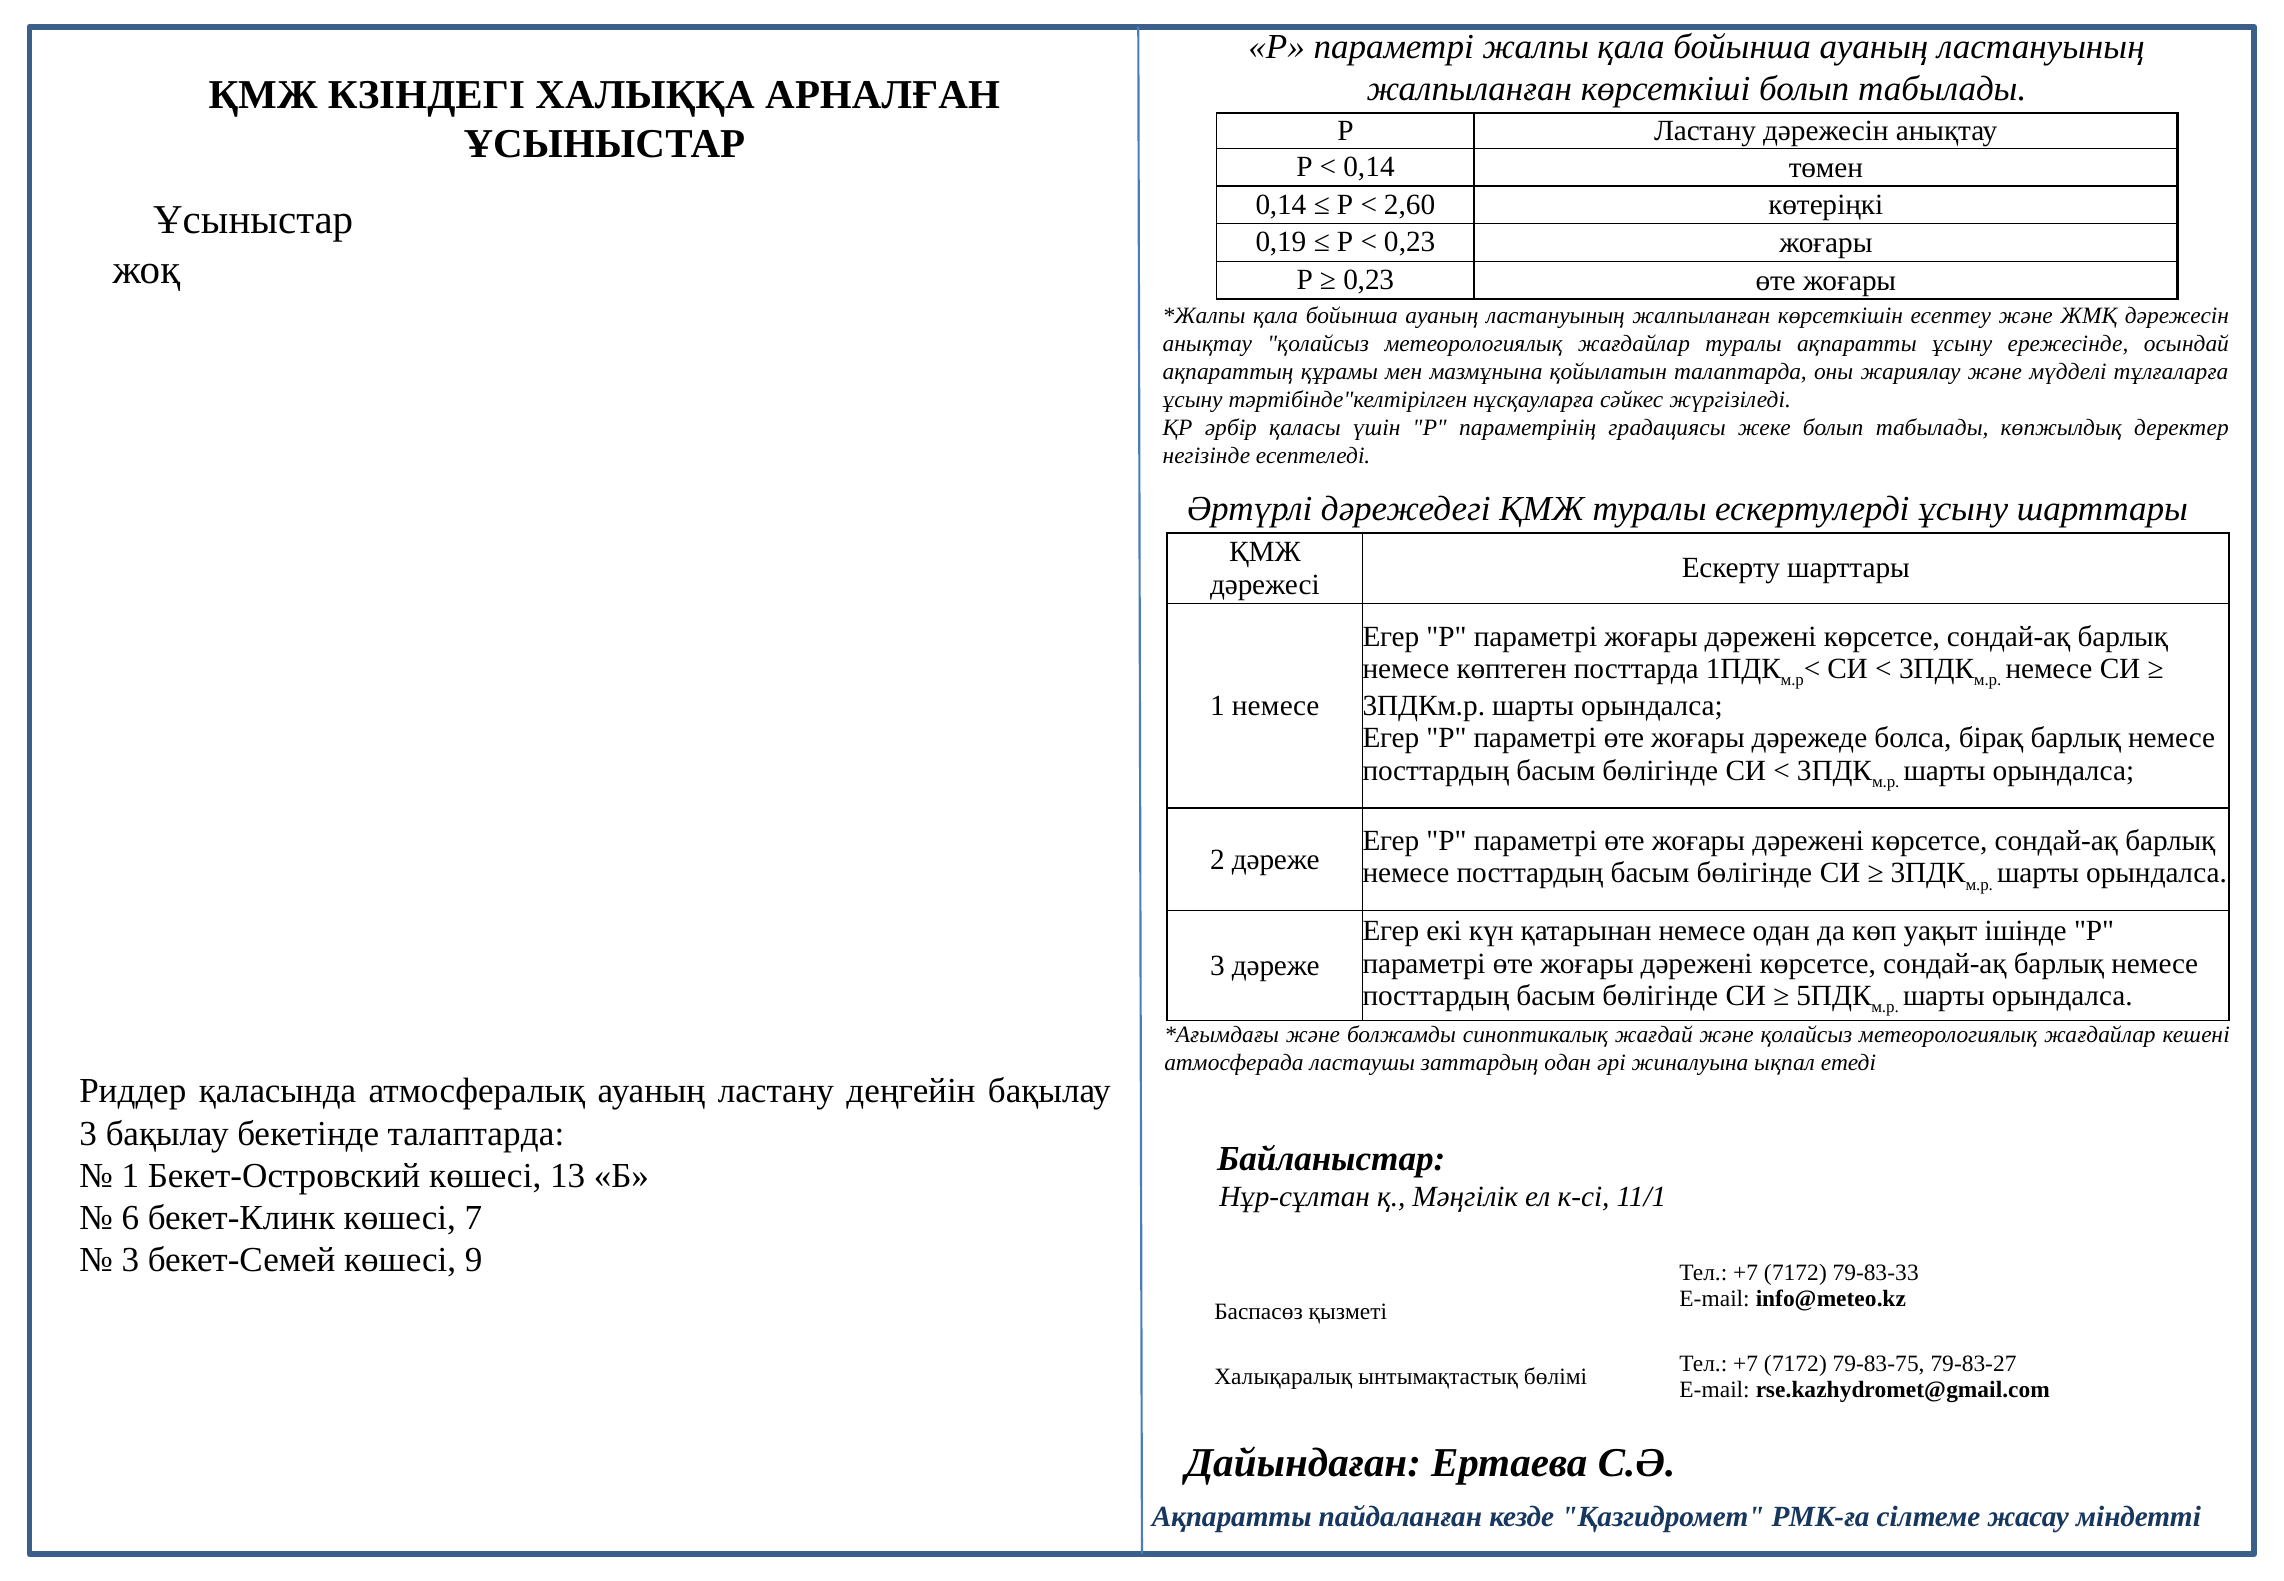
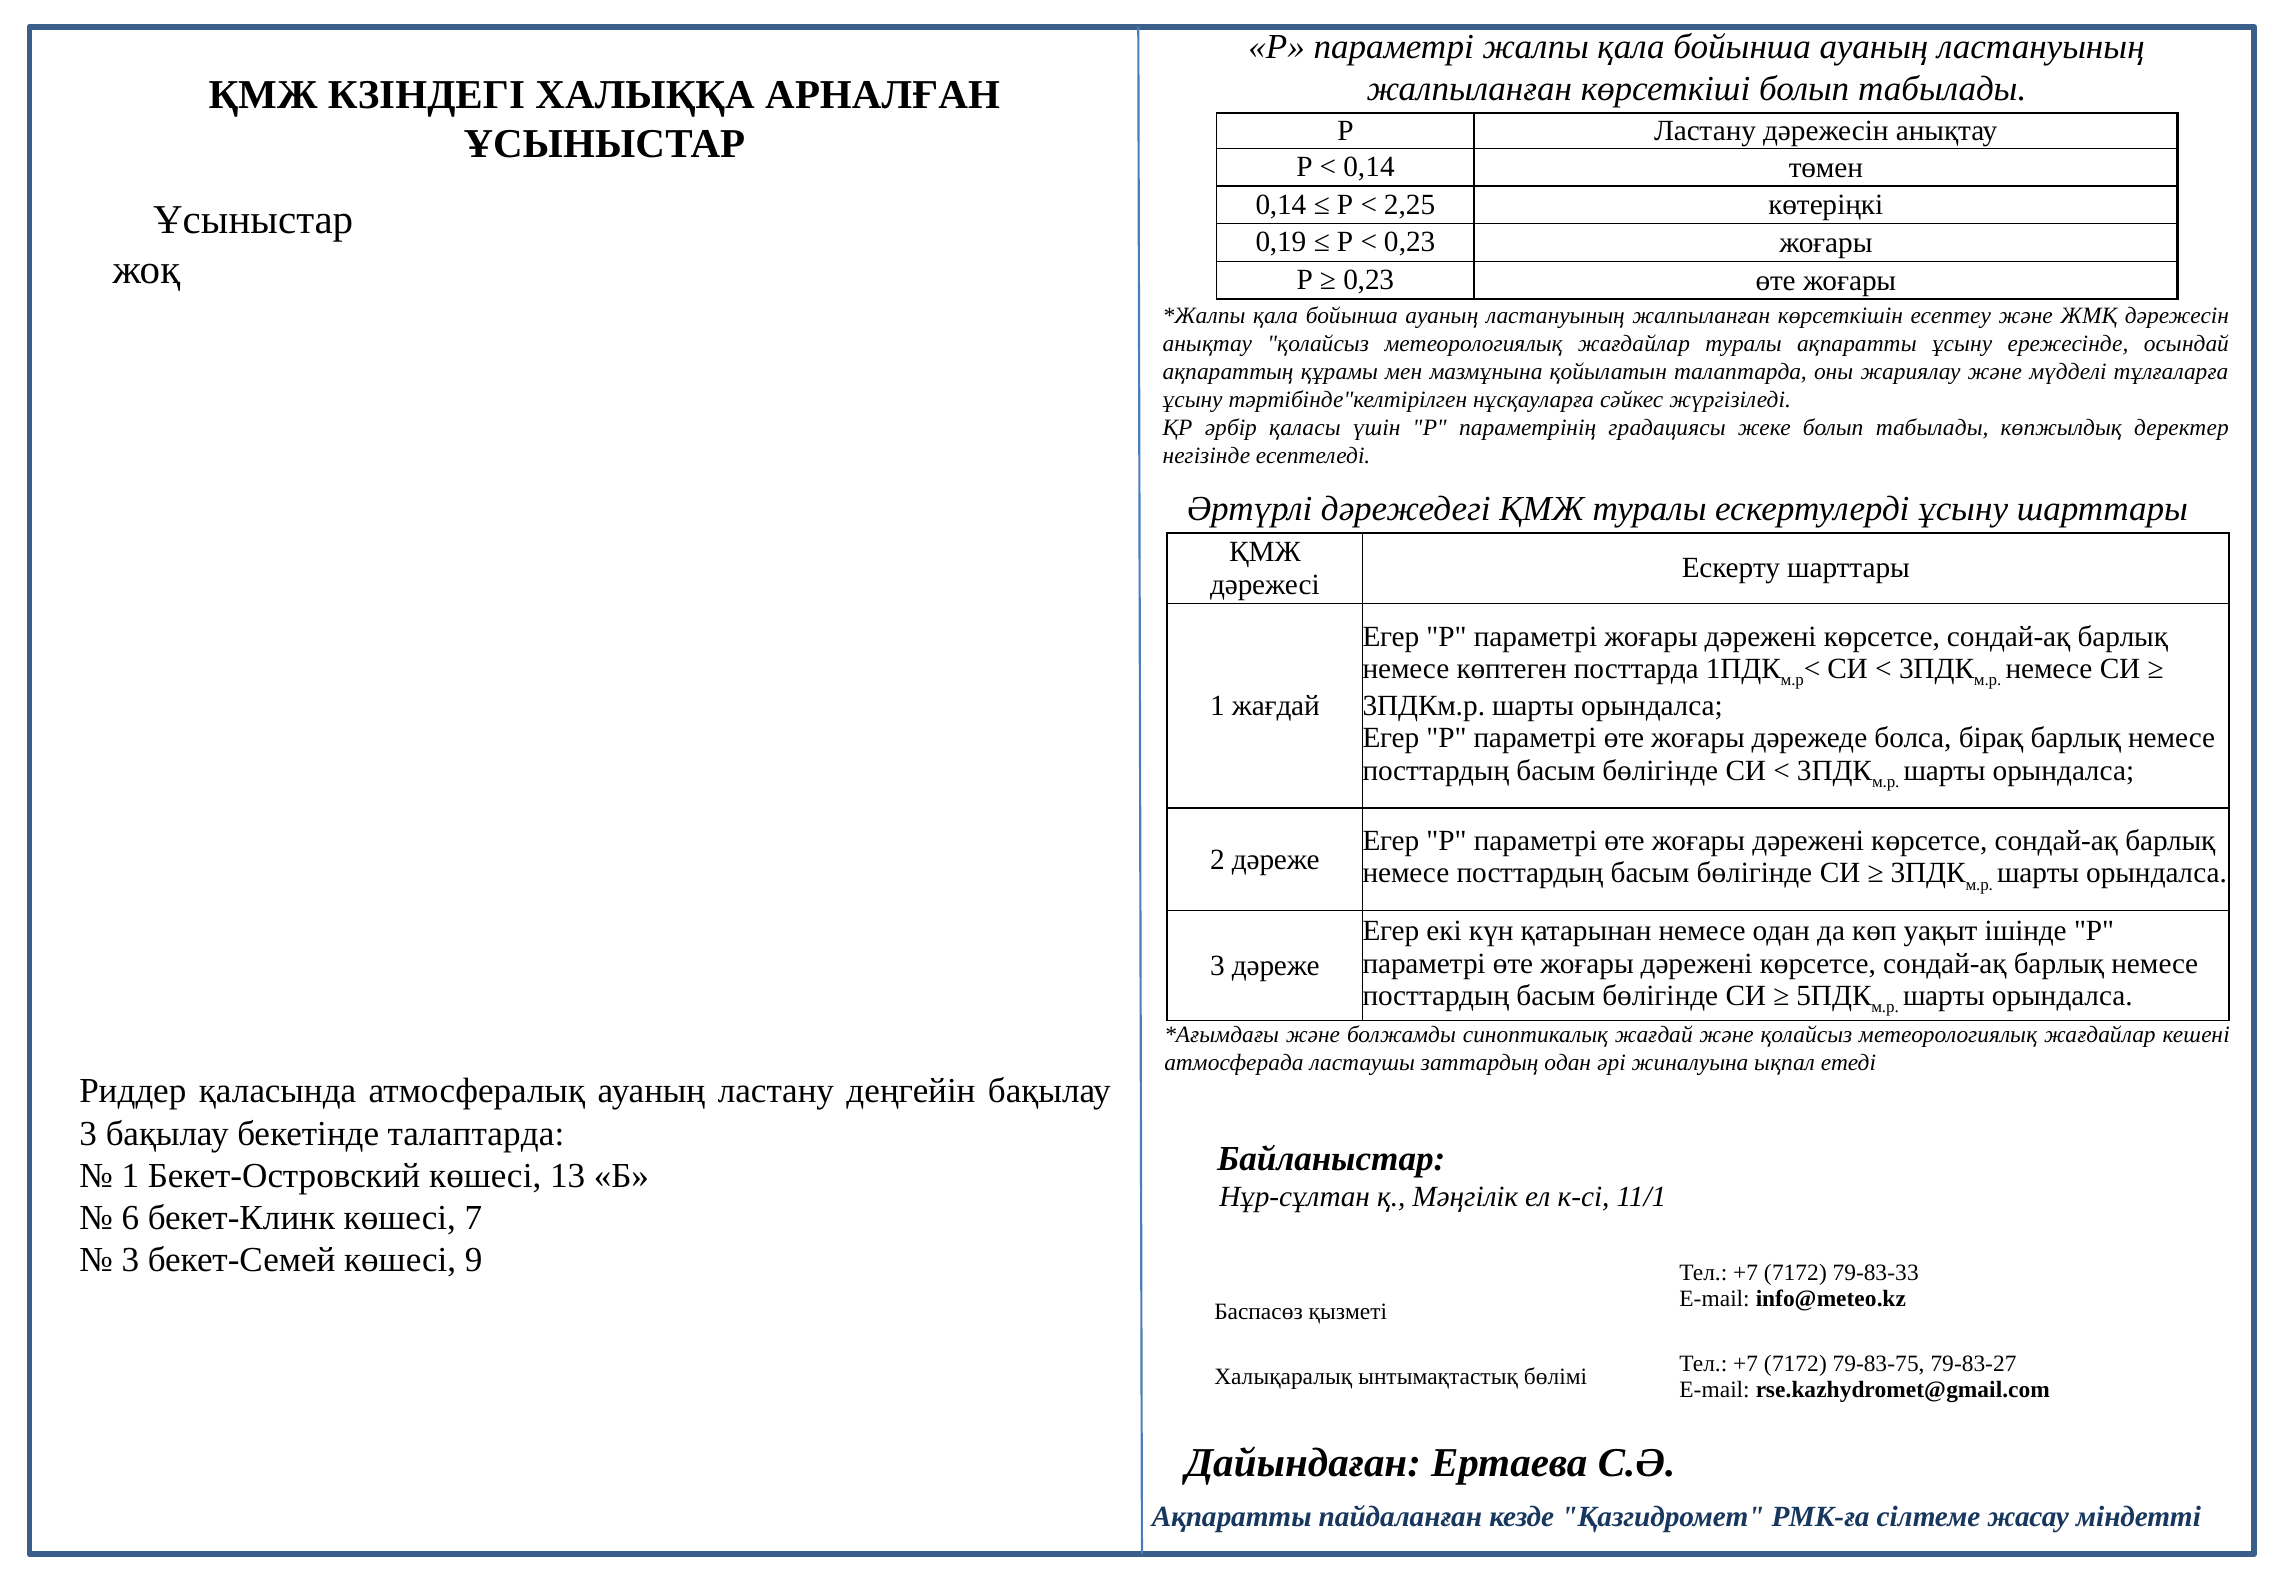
2,60: 2,60 -> 2,25 (1410, 205)
1 немесе: немесе -> жағдай (1276, 706)
